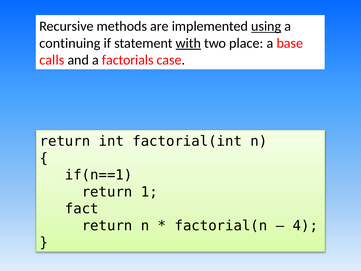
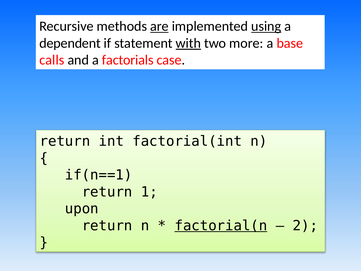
are underline: none -> present (159, 26)
continuing: continuing -> dependent (70, 43)
place: place -> more (246, 43)
fact: fact -> upon (82, 209)
factorial(n underline: none -> present (221, 225)
4: 4 -> 2 (305, 225)
